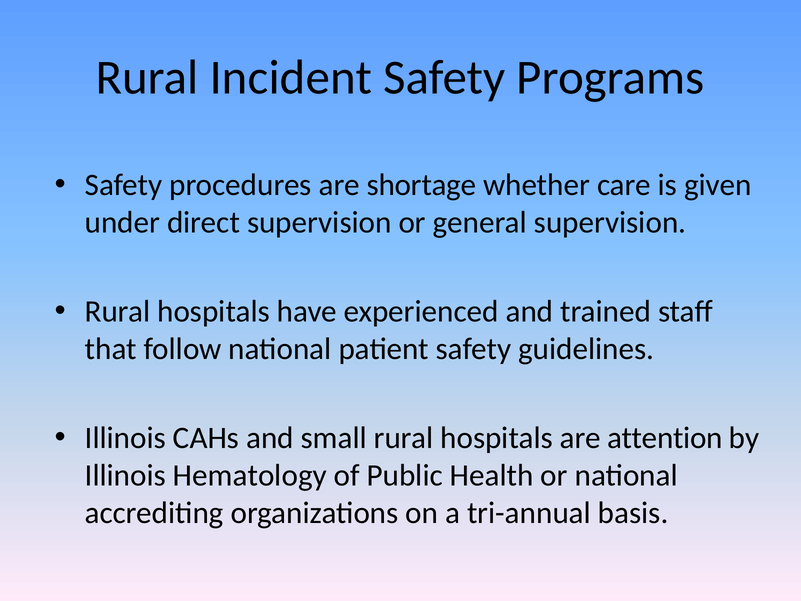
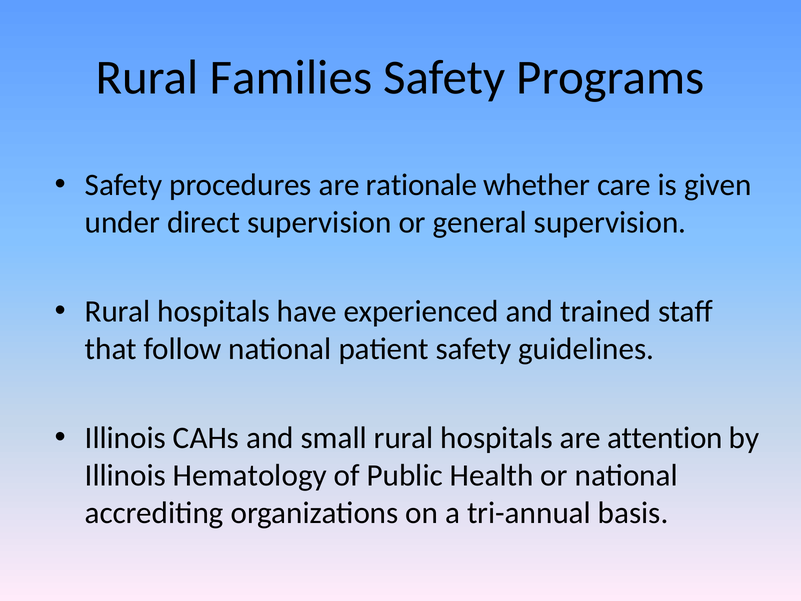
Incident: Incident -> Families (291, 78)
shortage: shortage -> rationale (422, 185)
